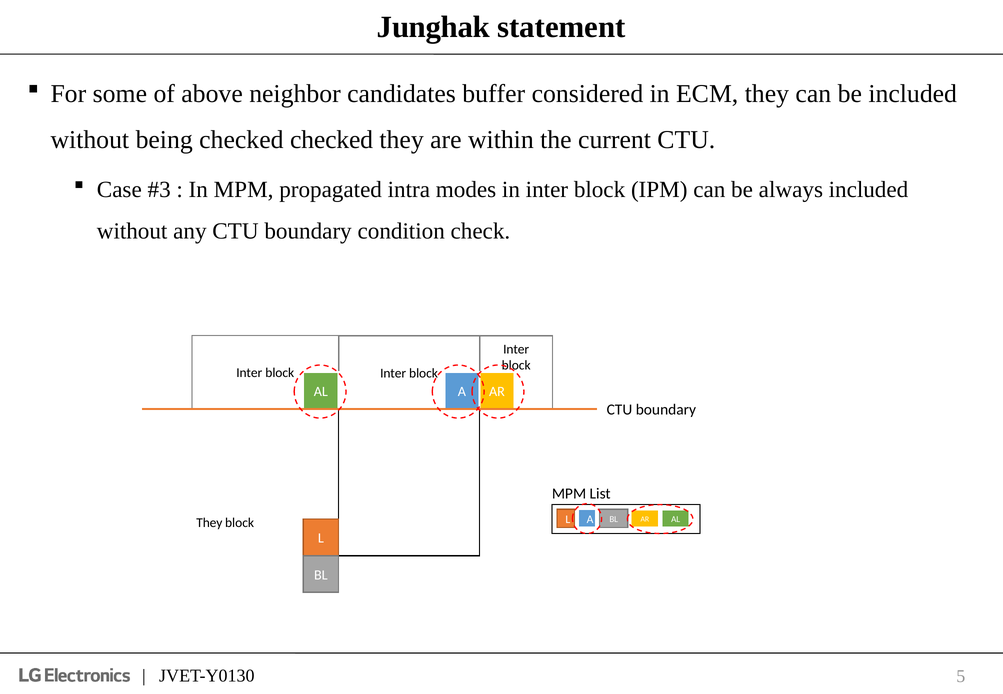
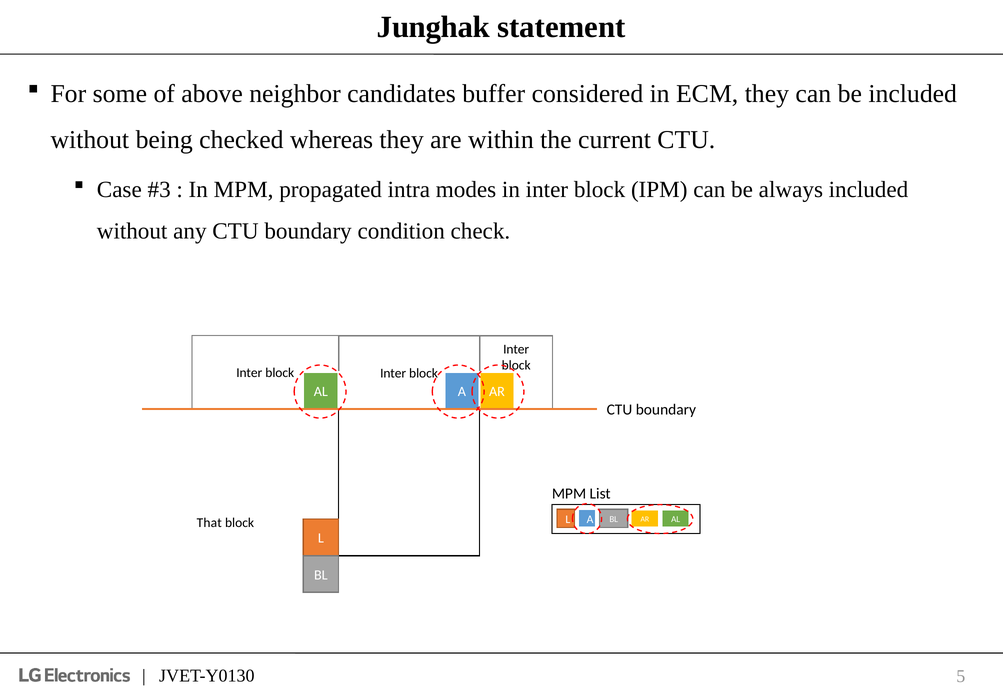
checked checked: checked -> whereas (332, 140)
They: They -> That (209, 523)
